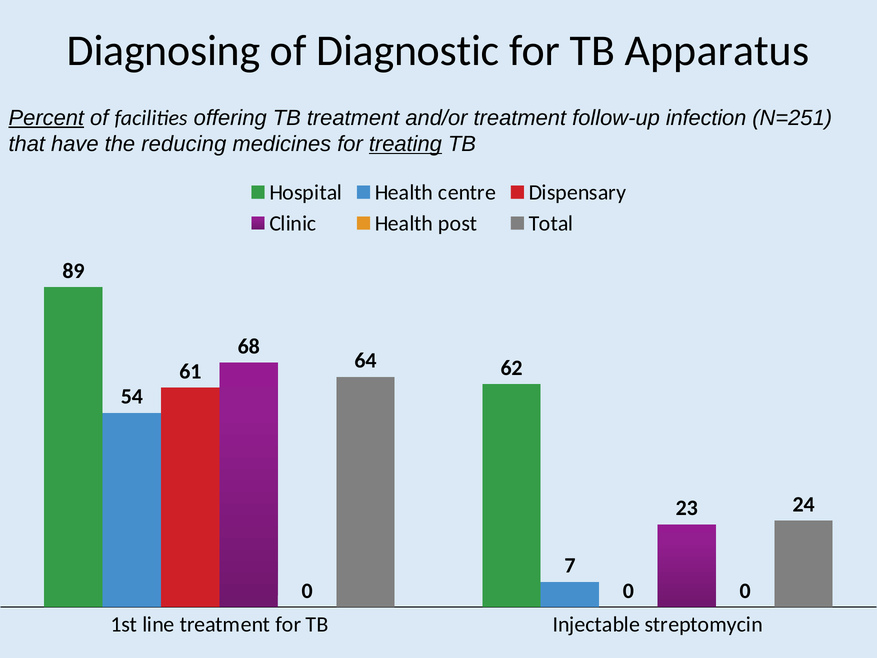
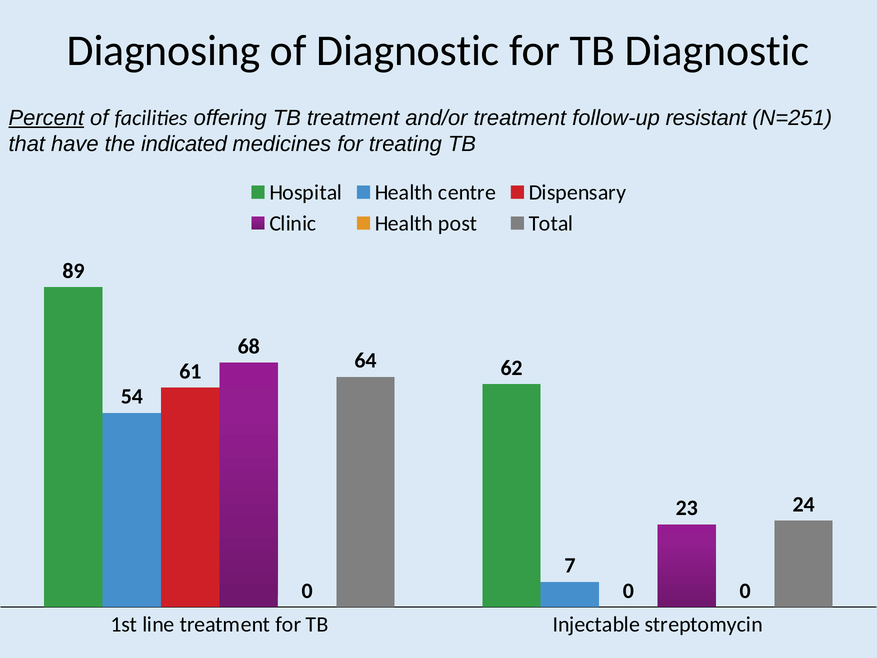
TB Apparatus: Apparatus -> Diagnostic (717, 51)
infection: infection -> resistant (706, 118)
reducing: reducing -> indicated (184, 144)
treating underline: present -> none (405, 144)
